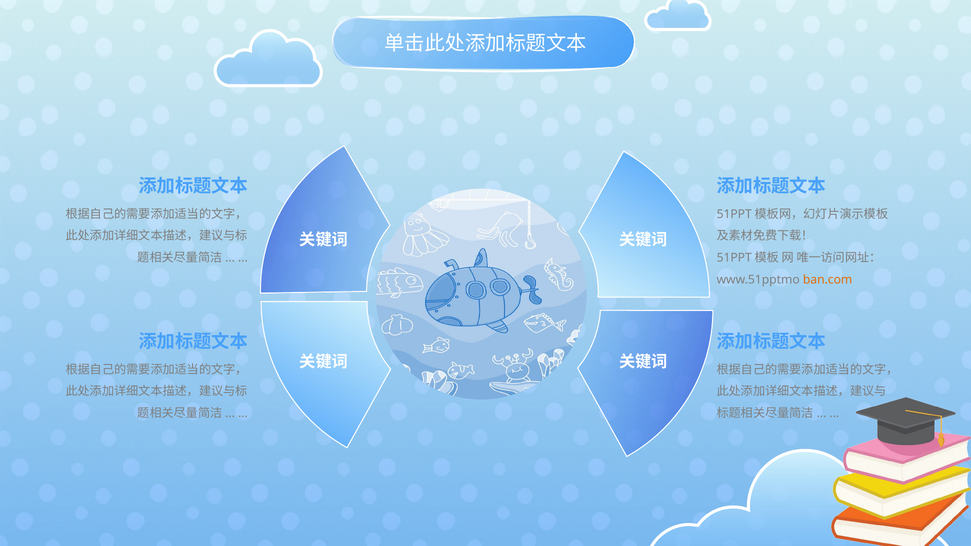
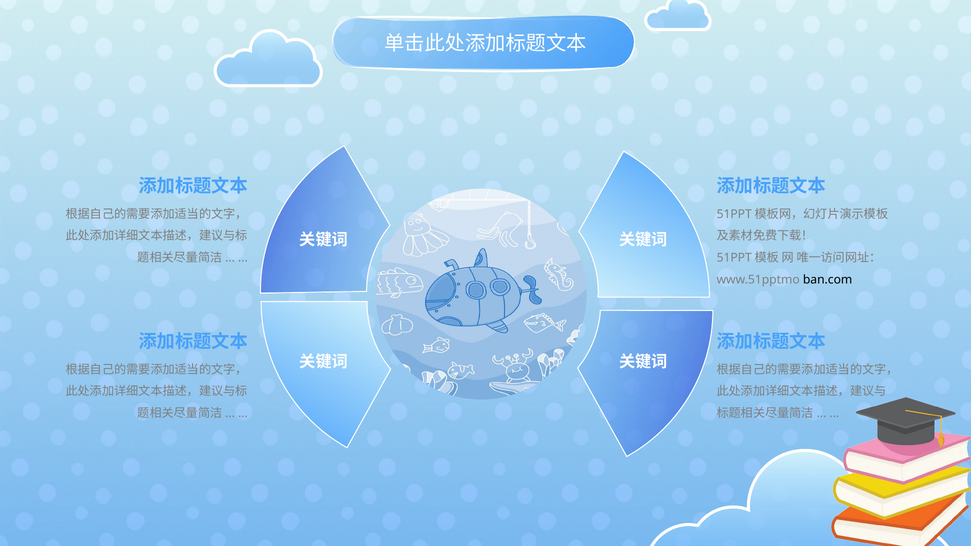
ban.com colour: orange -> black (828, 280)
